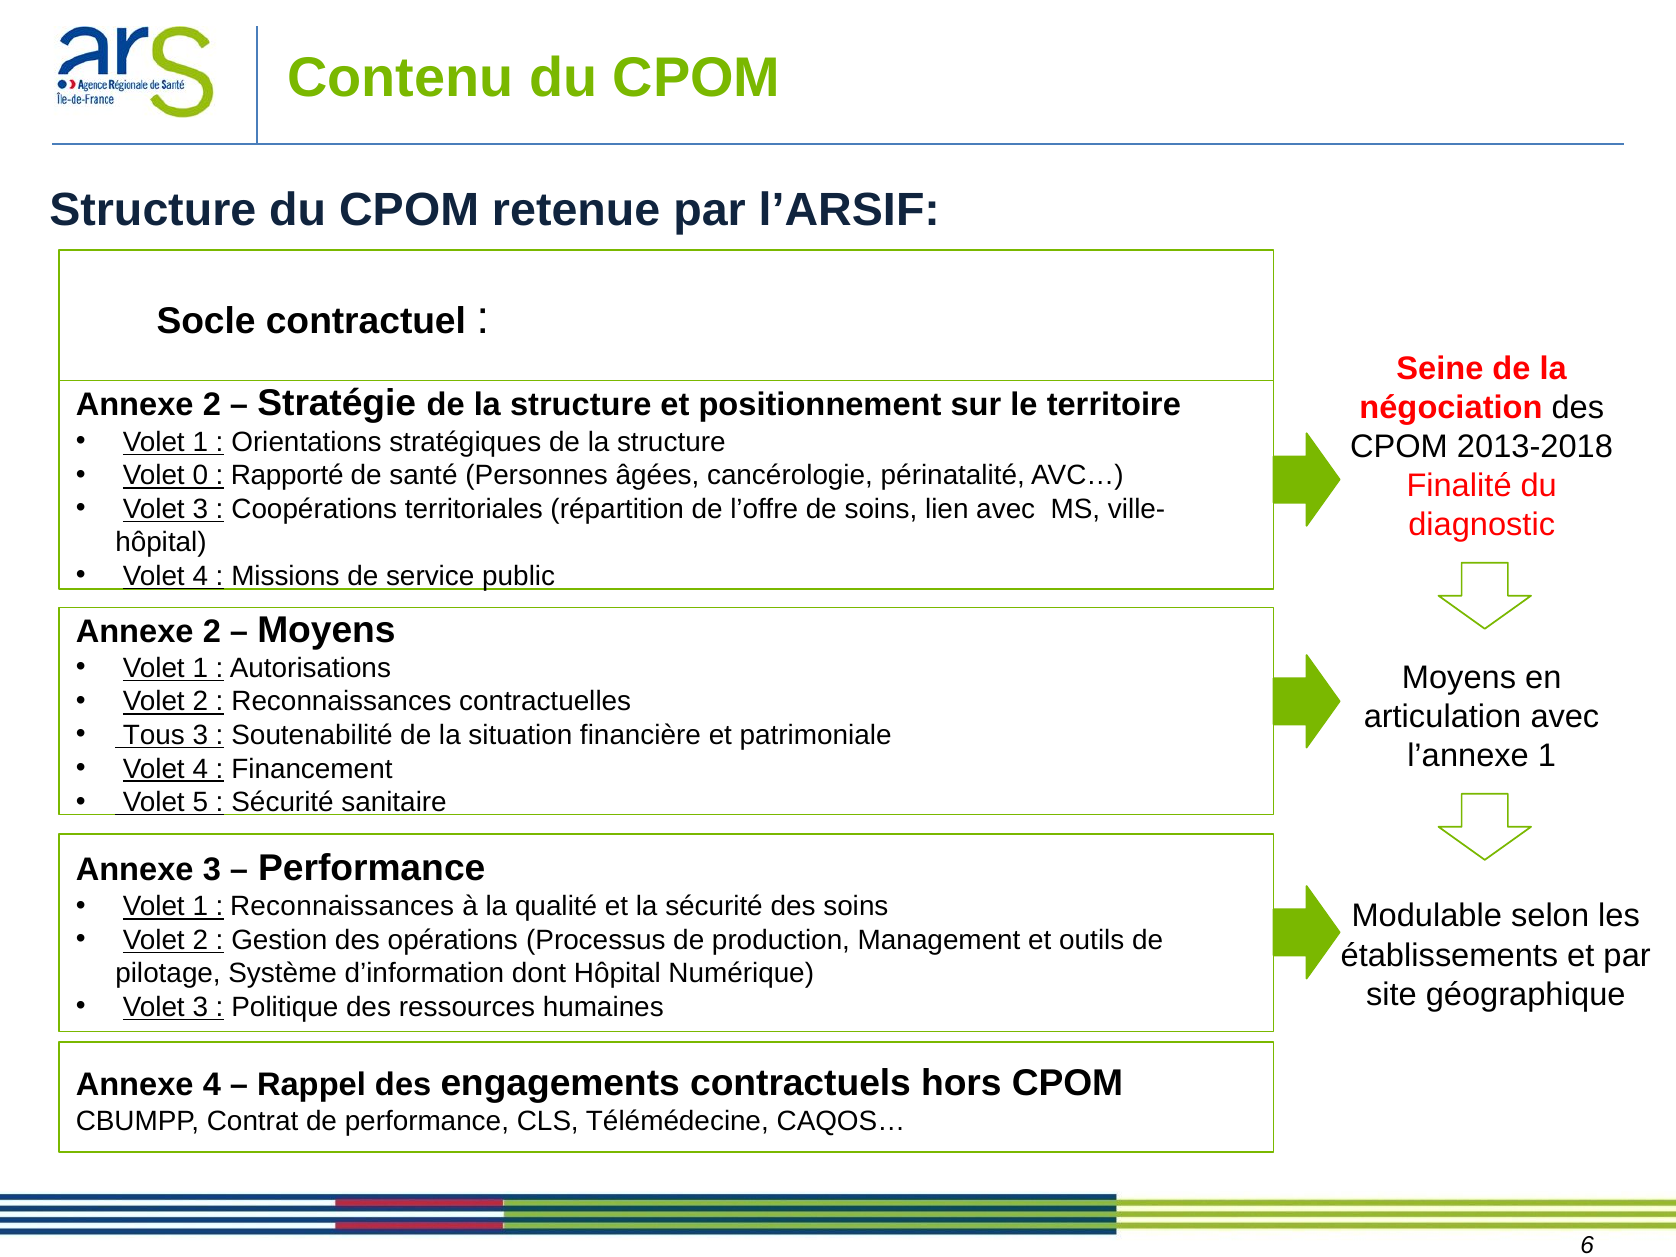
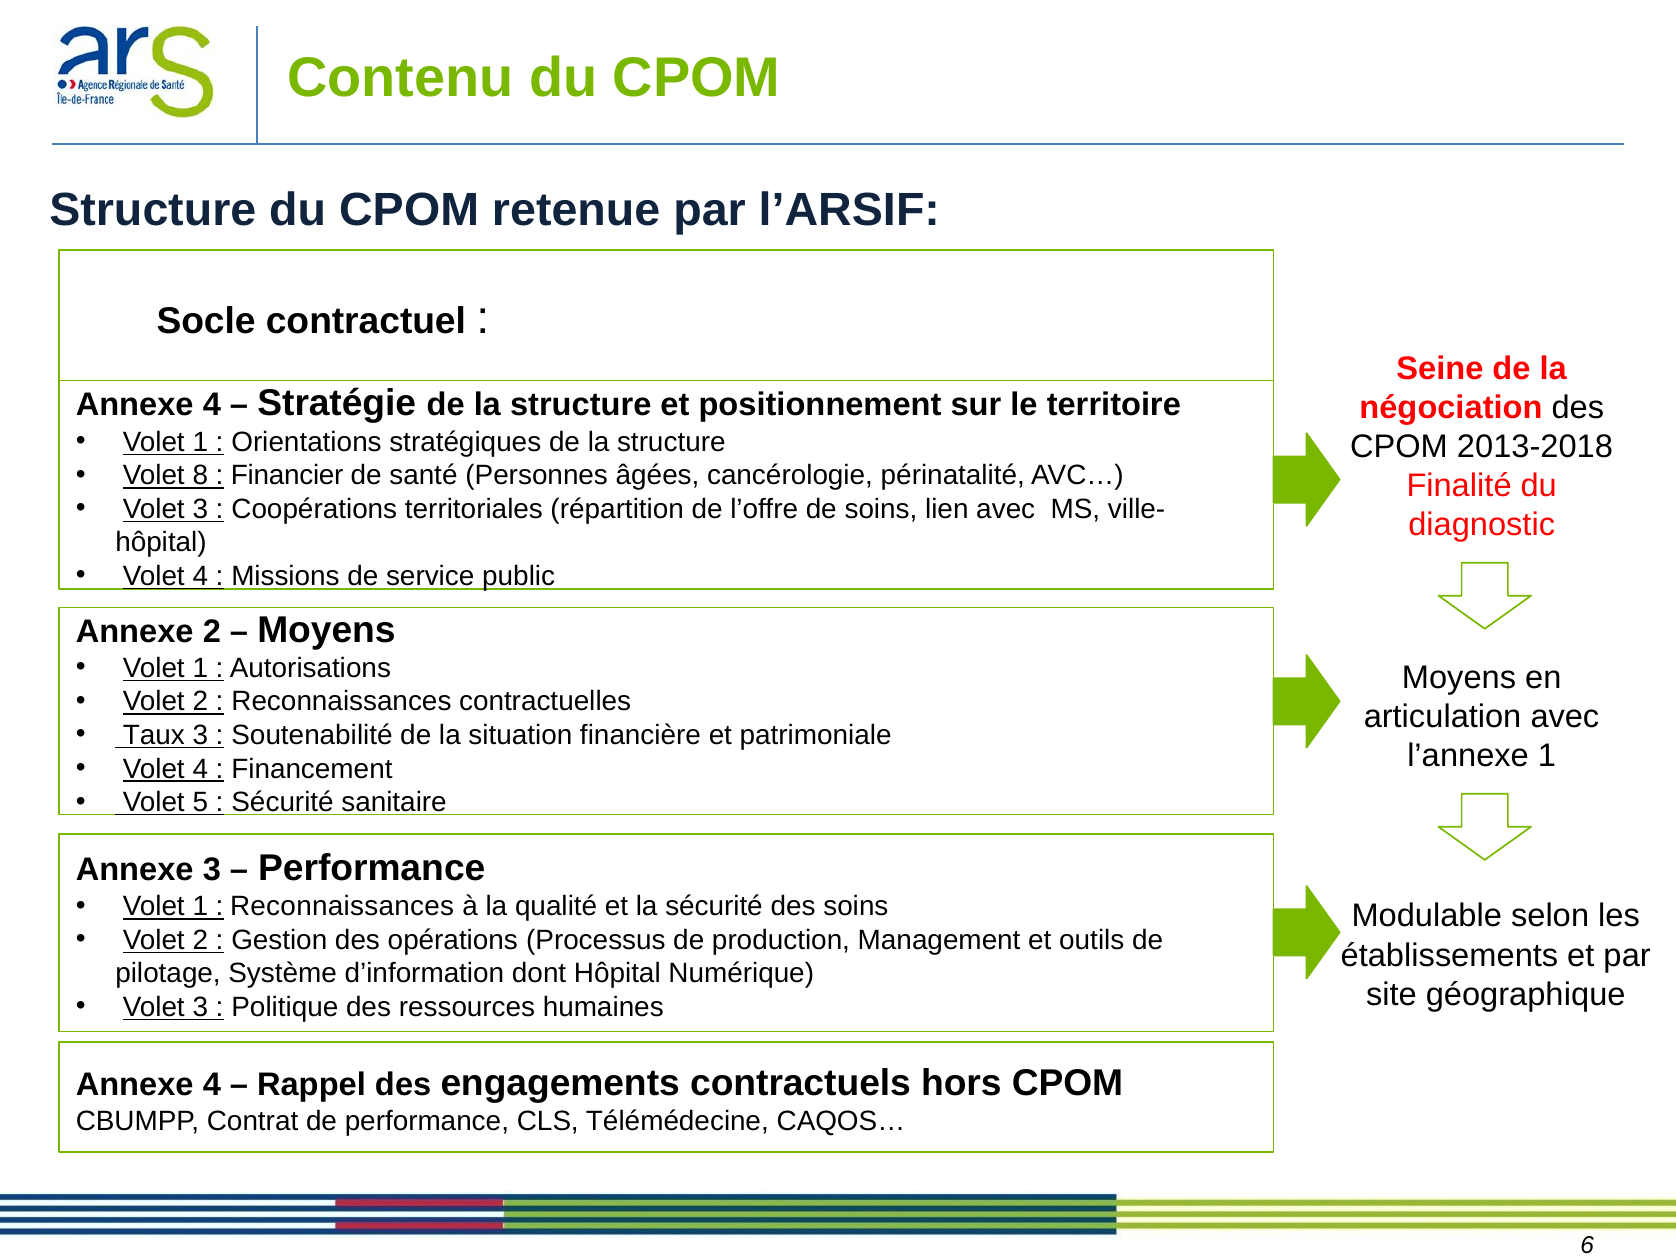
2: 2 -> 4 (212, 405)
0: 0 -> 8 (200, 476)
Rapporté: Rapporté -> Financier (287, 476)
Tous: Tous -> Taux (154, 735)
